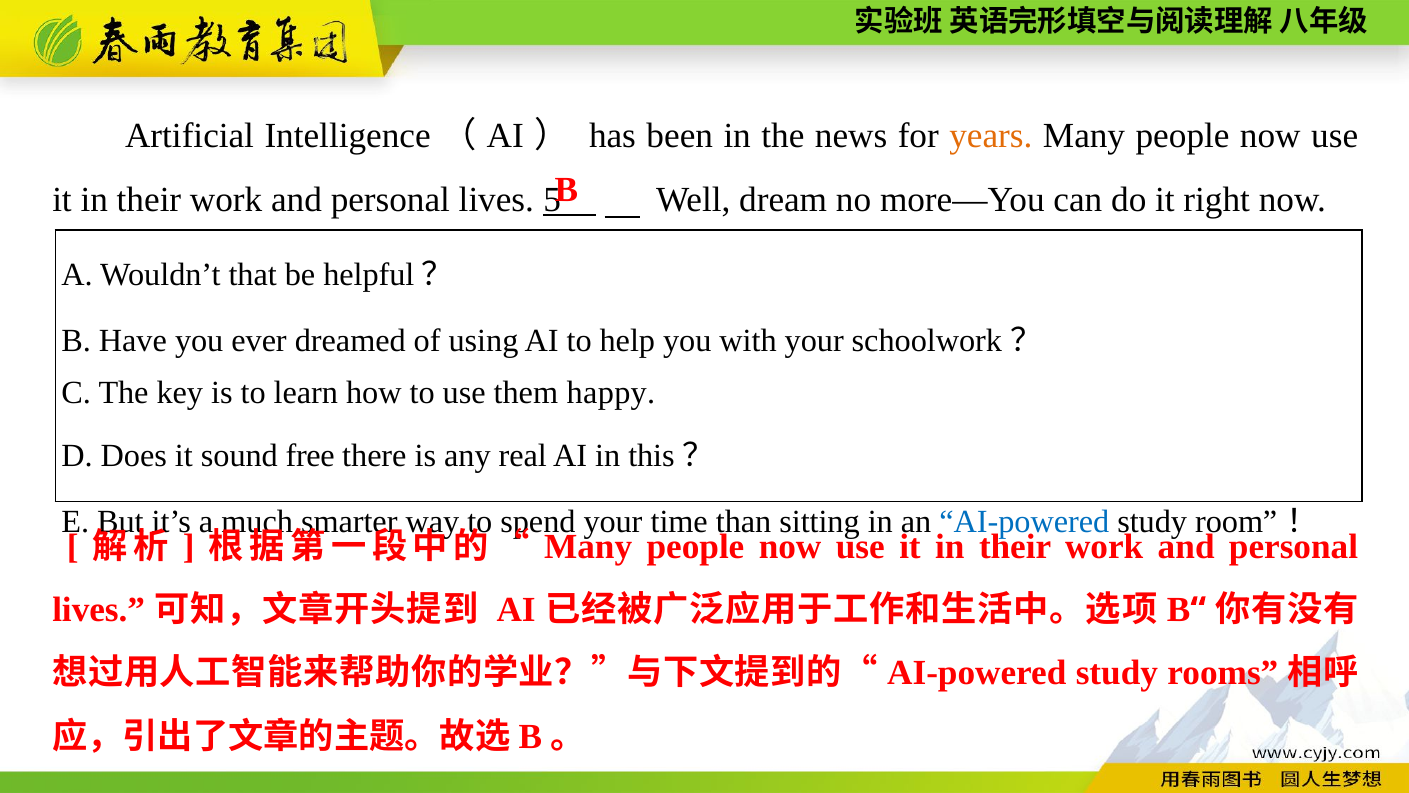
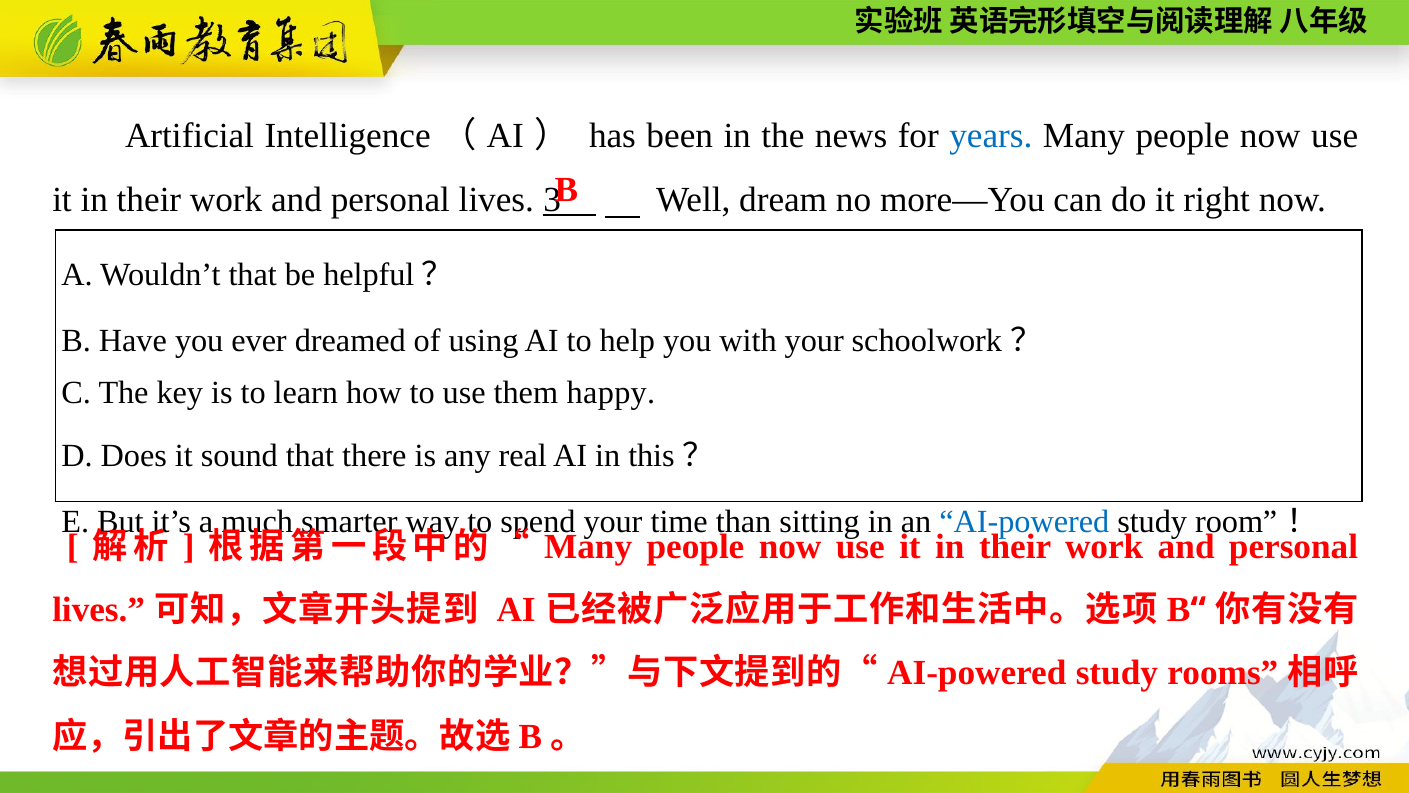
years colour: orange -> blue (991, 136)
5: 5 -> 3 (552, 200)
sound free: free -> that (310, 456)
